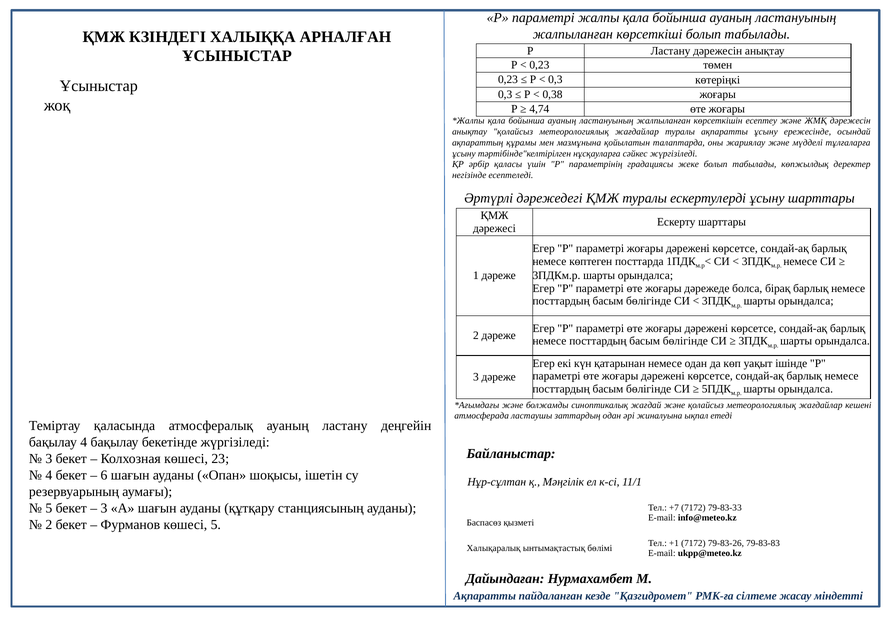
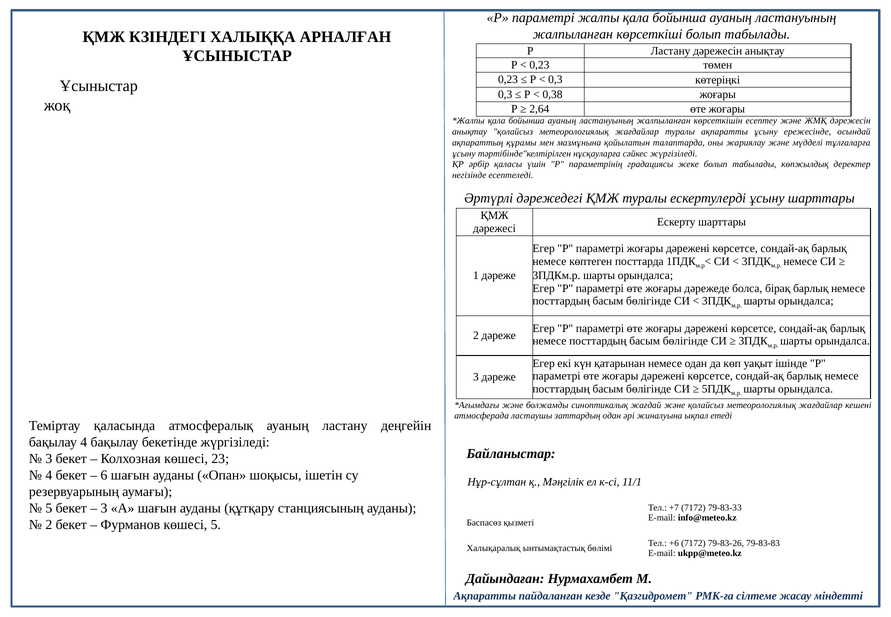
4,74: 4,74 -> 2,64 (539, 109)
+1: +1 -> +6 (674, 543)
